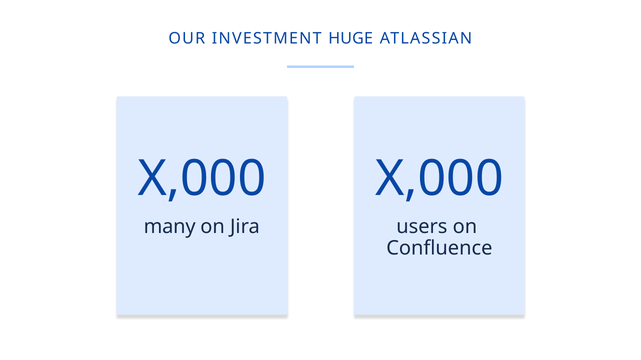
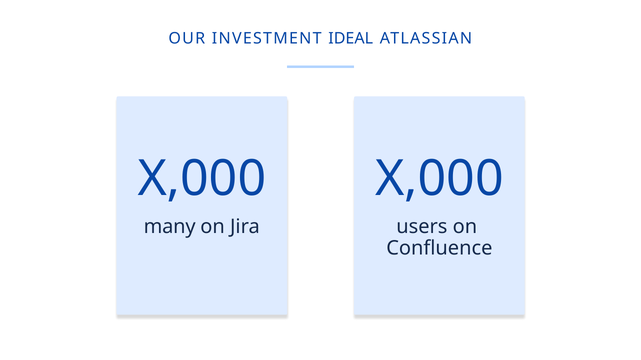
HUGE: HUGE -> IDEAL (351, 39)
